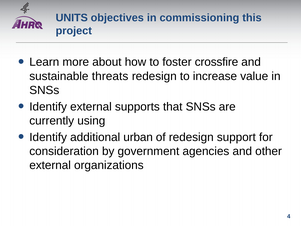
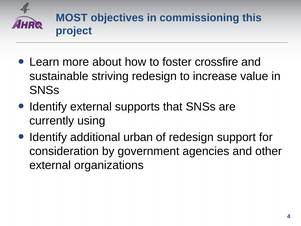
UNITS: UNITS -> MOST (72, 18)
threats: threats -> striving (110, 76)
